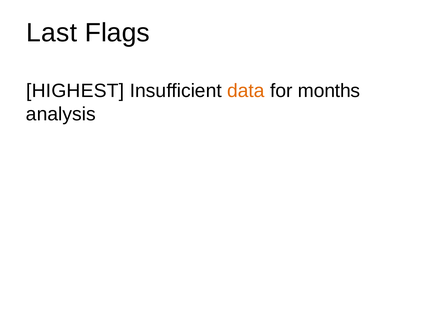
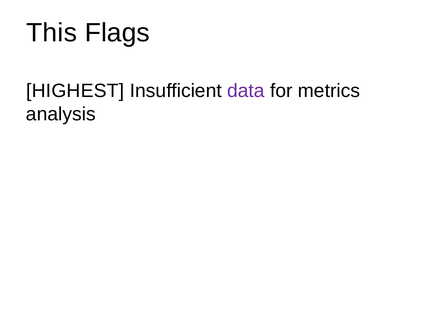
Last: Last -> This (52, 33)
data colour: orange -> purple (246, 91)
months: months -> metrics (329, 91)
